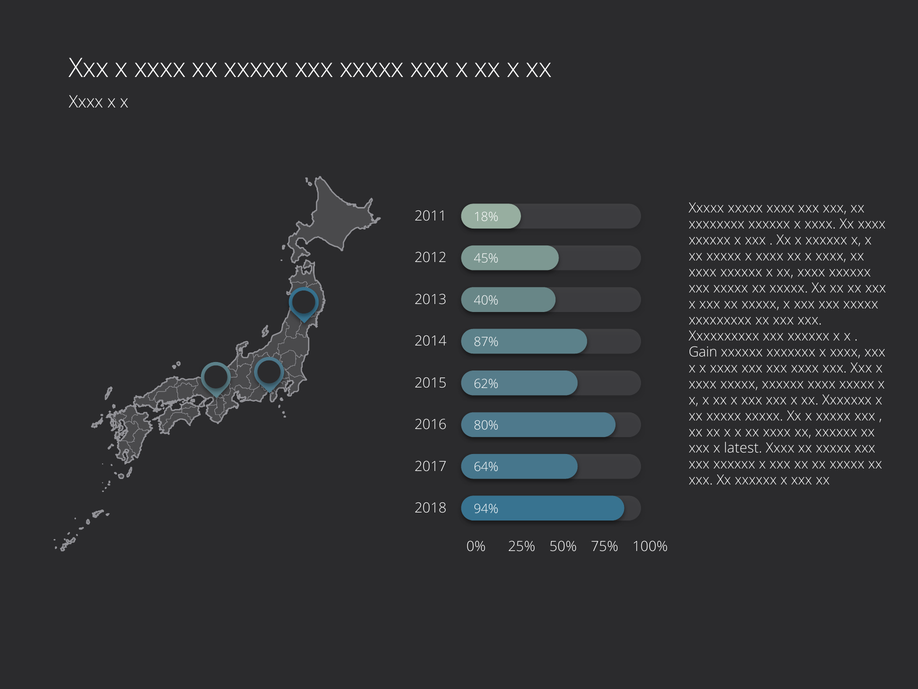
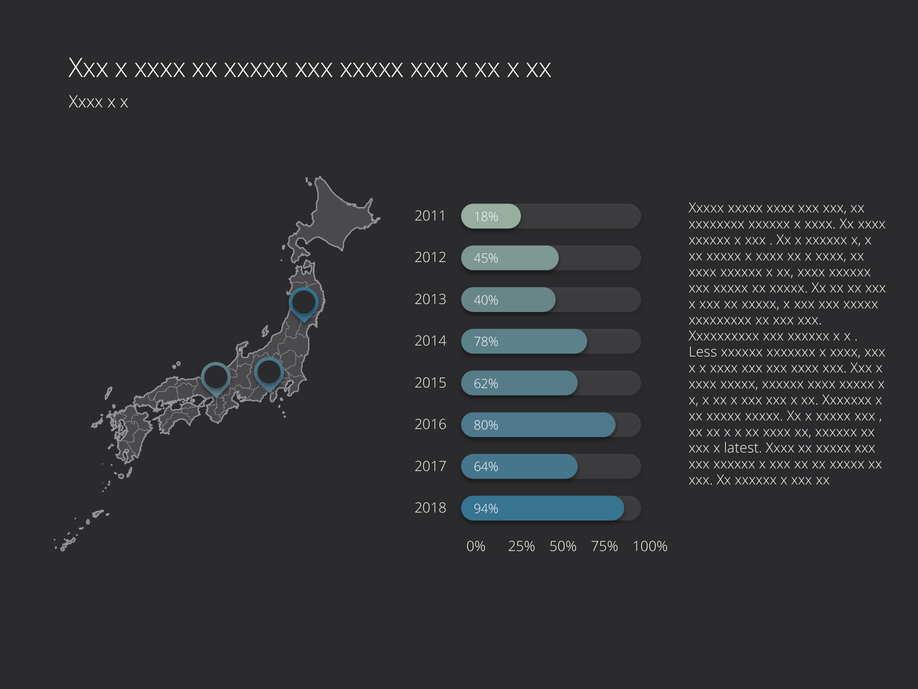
87%: 87% -> 78% (486, 342)
Gain: Gain -> Less (703, 352)
